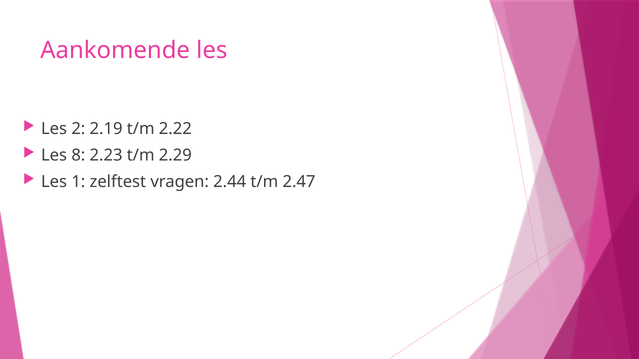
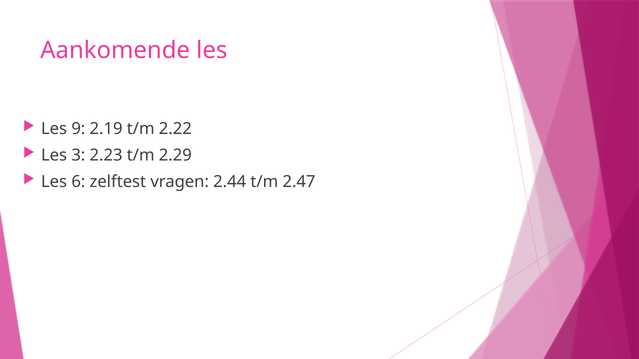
2: 2 -> 9 (78, 129)
8: 8 -> 3 (78, 155)
1: 1 -> 6 (78, 182)
